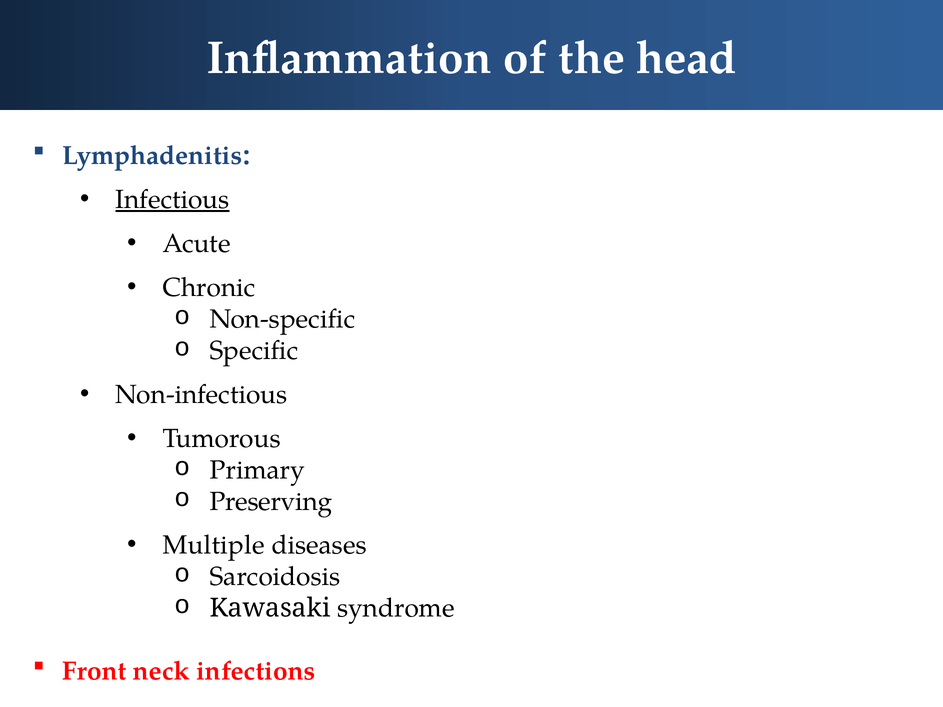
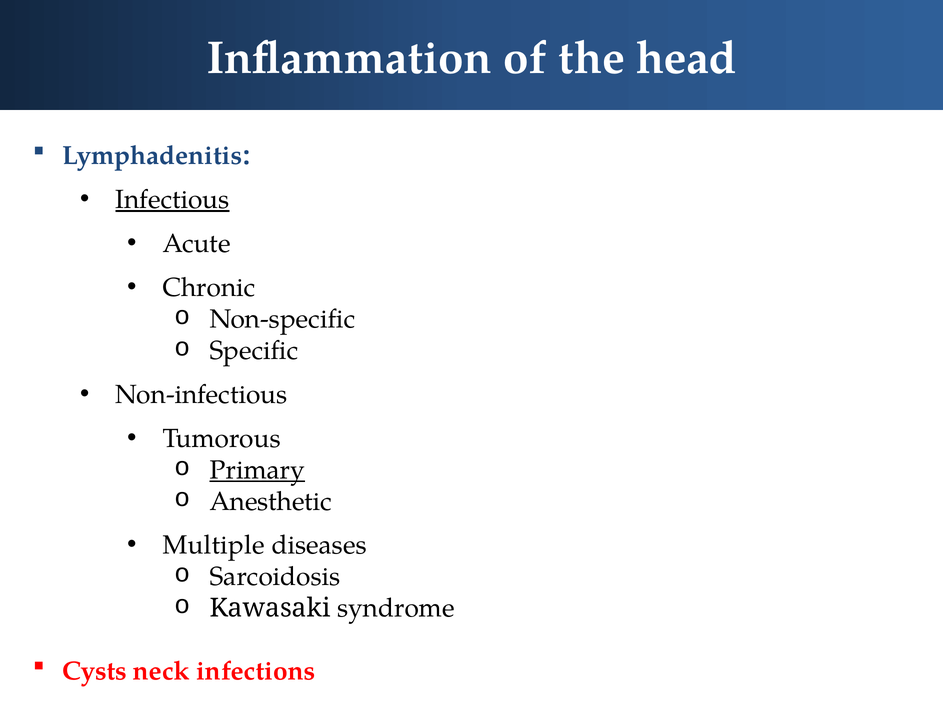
Primary underline: none -> present (257, 470)
Preserving: Preserving -> Anesthetic (271, 502)
Front: Front -> Cysts (95, 671)
